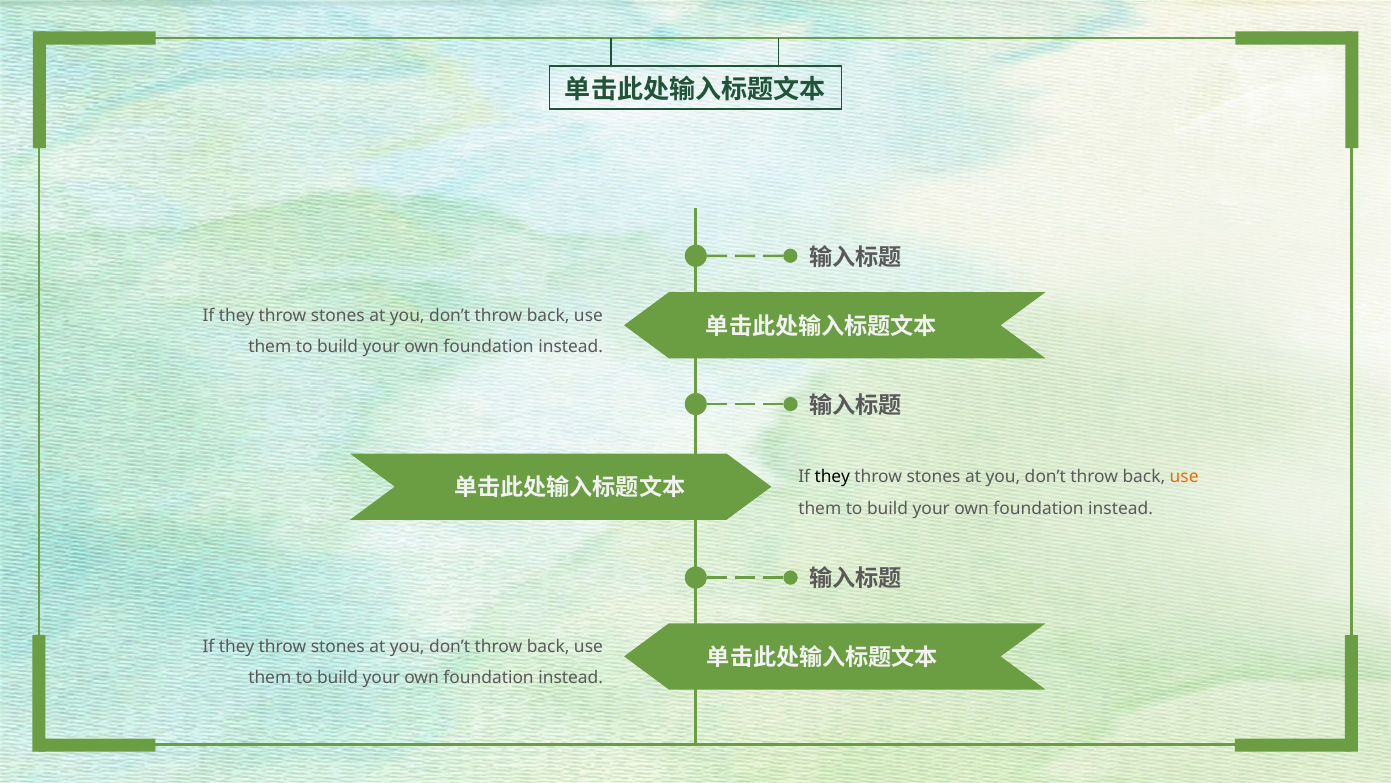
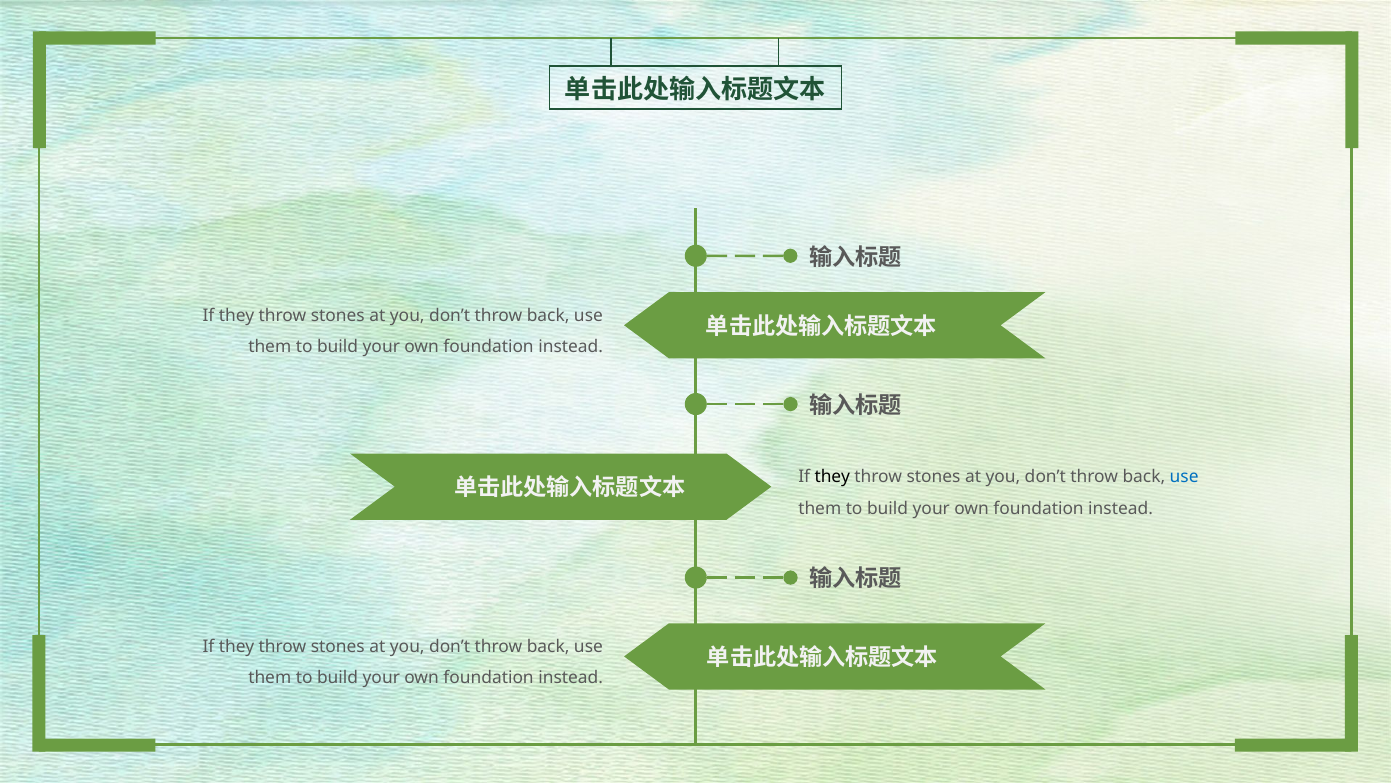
use colour: orange -> blue (1184, 477)
